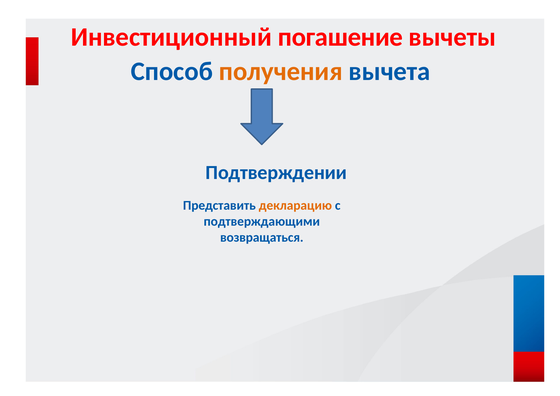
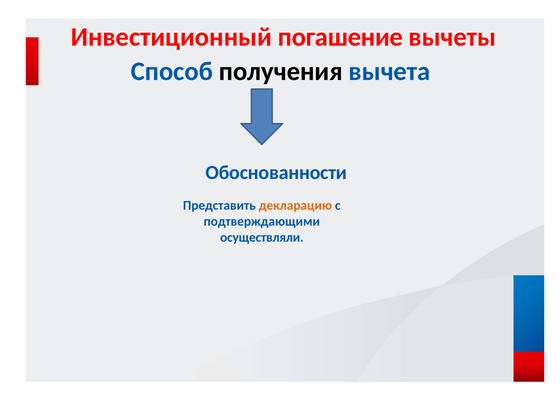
получения colour: orange -> black (281, 71)
Подтверждении: Подтверждении -> Обоснованности (276, 173)
возвращаться: возвращаться -> осуществляли (262, 237)
